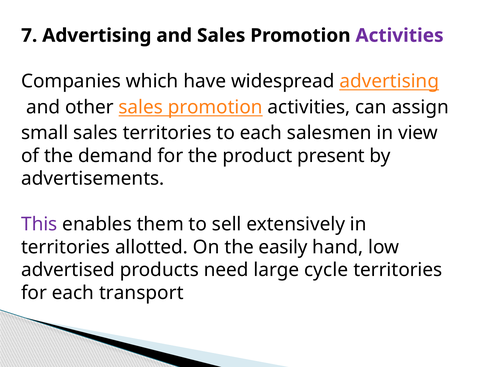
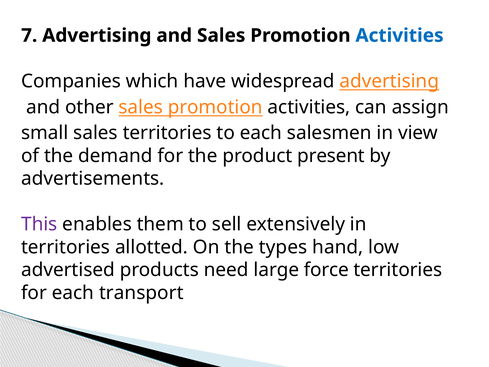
Activities colour: purple -> blue (400, 36)
easily: easily -> types (283, 247)
cycle: cycle -> force (326, 270)
